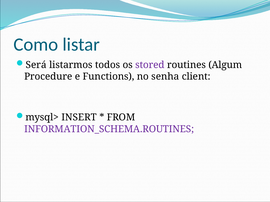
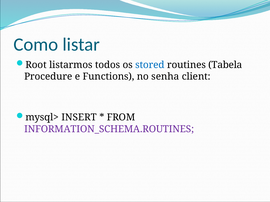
Será: Será -> Root (36, 65)
stored colour: purple -> blue (150, 65)
Algum: Algum -> Tabela (225, 65)
